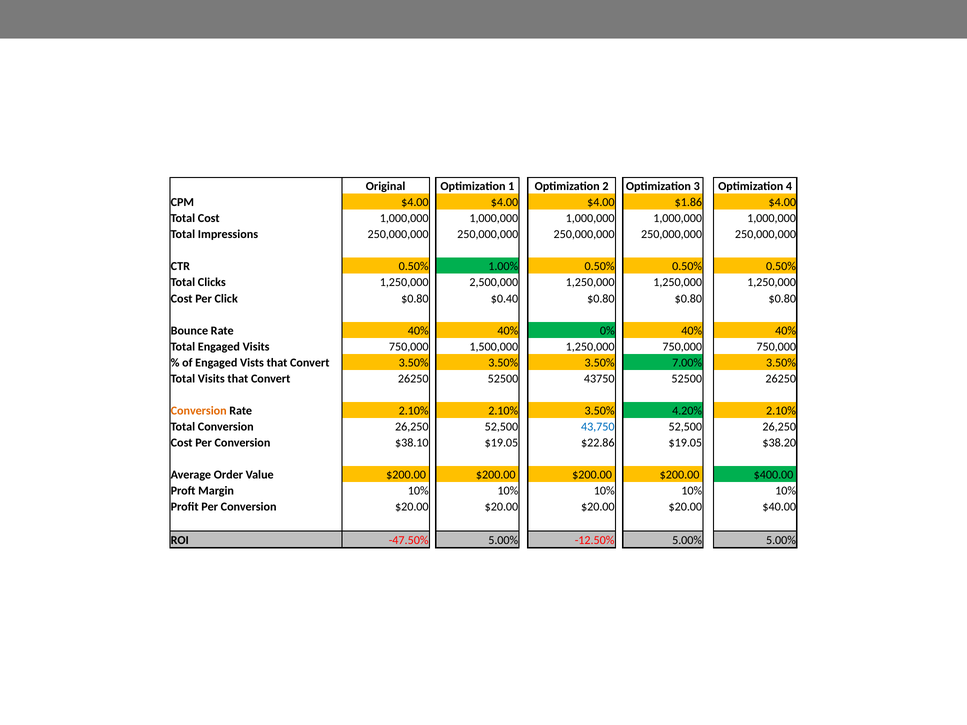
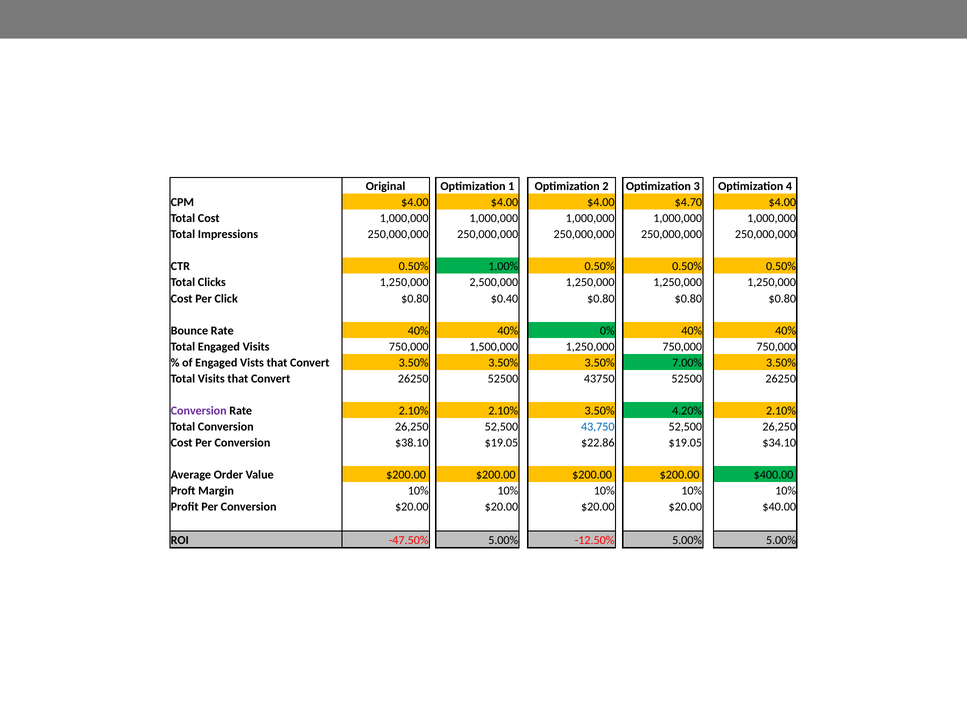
$1.86: $1.86 -> $4.70 (688, 202)
Conversion colour: orange -> purple (199, 411)
$38.20: $38.20 -> $34.10 (779, 443)
